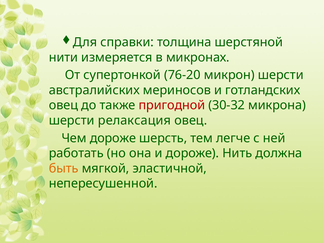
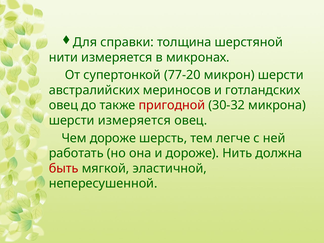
76-20: 76-20 -> 77-20 (182, 75)
шерсти релаксация: релаксация -> измеряется (134, 120)
быть colour: orange -> red (64, 168)
